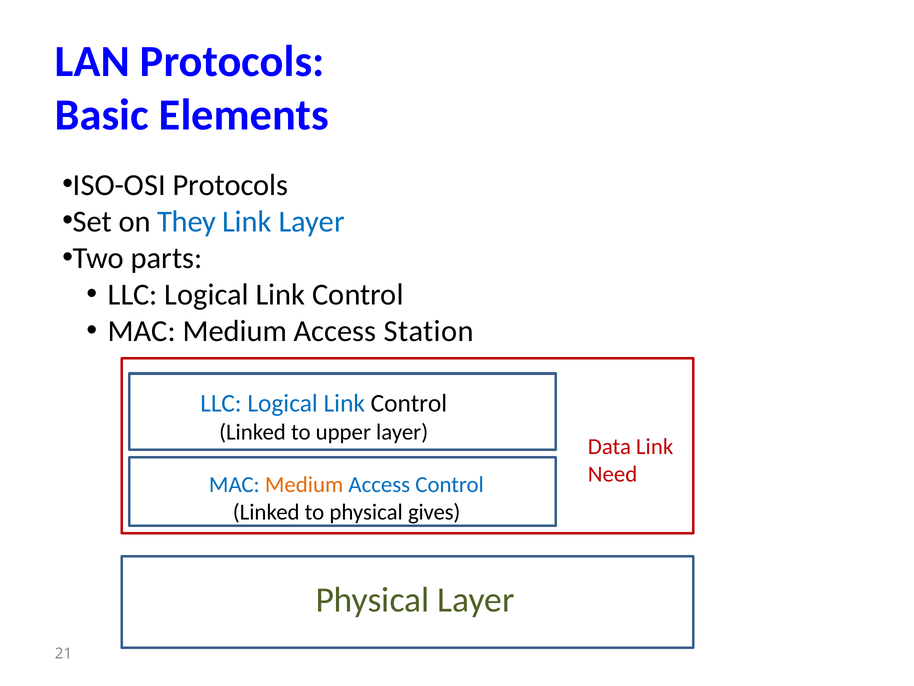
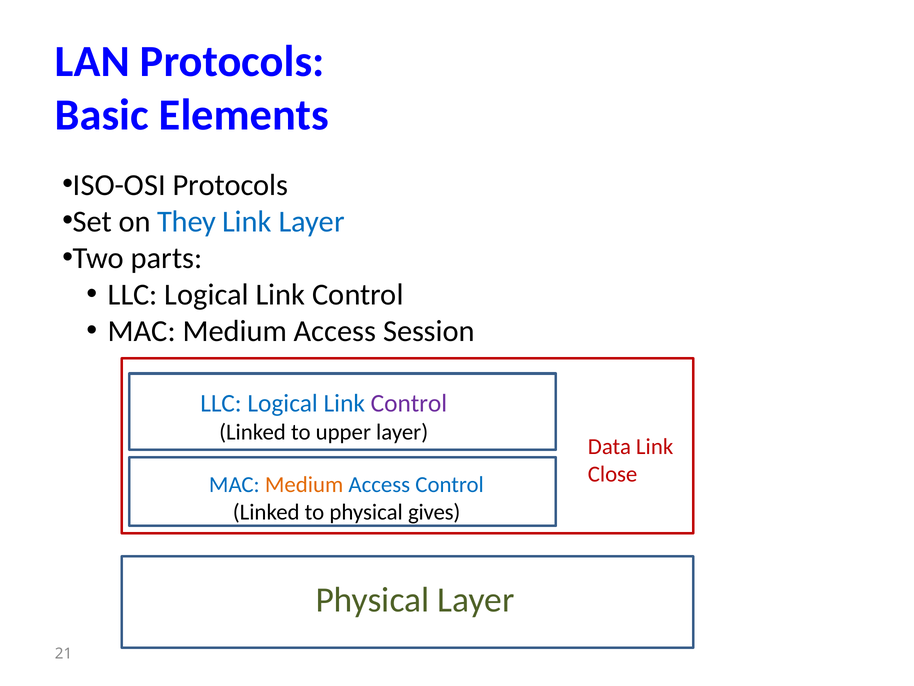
Station: Station -> Session (429, 331)
Control colour: black -> purple (409, 403)
Need: Need -> Close (613, 474)
